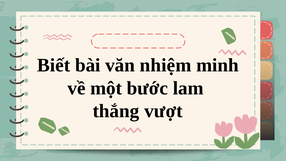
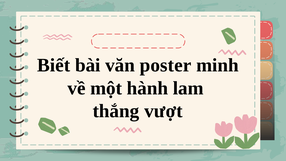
nhiệm: nhiệm -> poster (166, 65)
bước: bước -> hành (147, 88)
